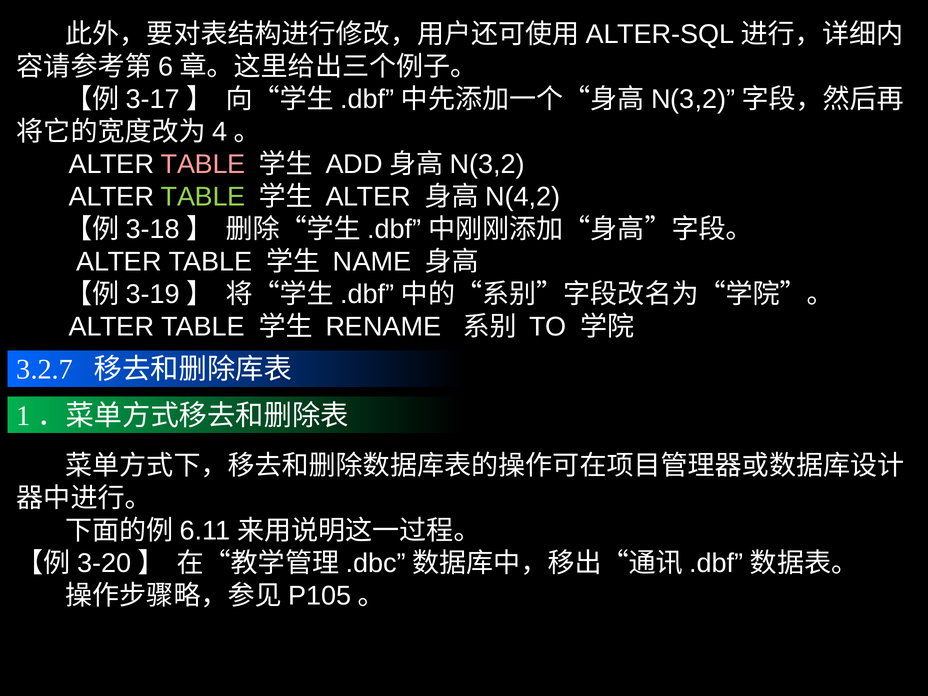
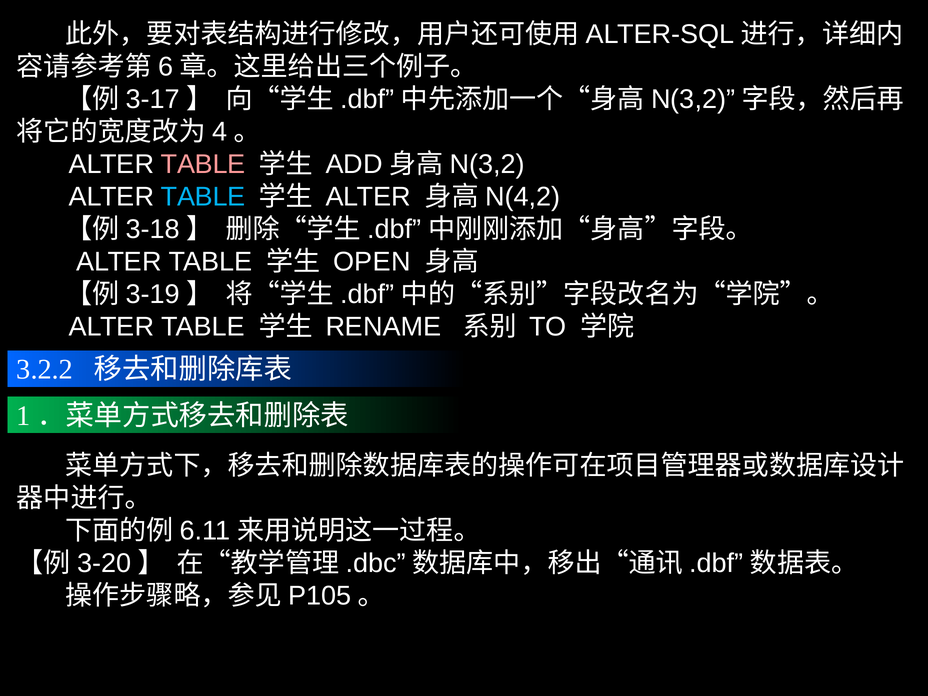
TABLE colour: light green -> light blue (203, 197)
NAME: NAME -> OPEN (372, 262)
3.2.7: 3.2.7 -> 3.2.2 (45, 370)
